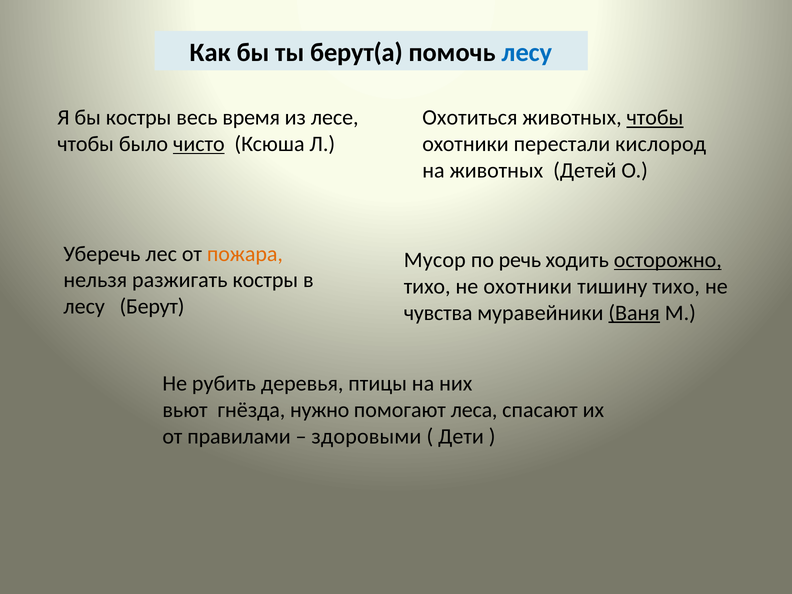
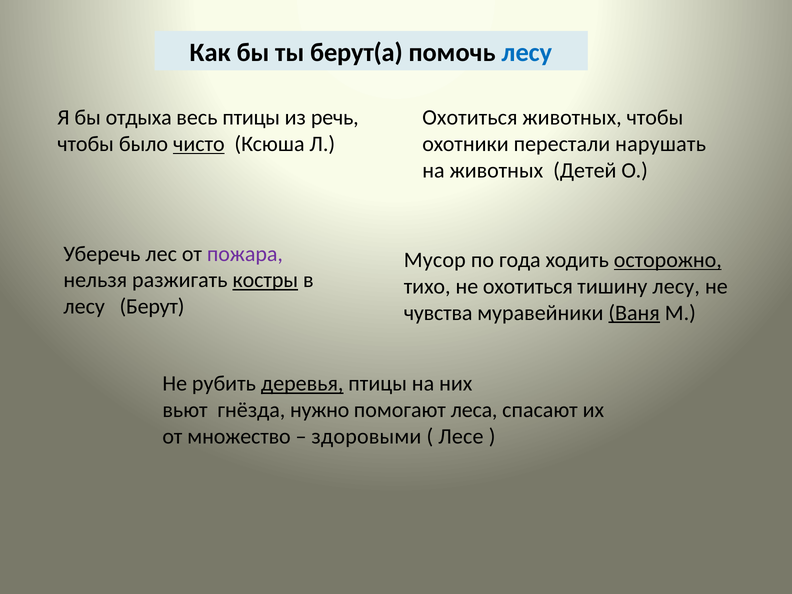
бы костры: костры -> отдыха (139, 118)
весь время: время -> птицы (251, 118)
лесе: лесе -> речь (335, 118)
чтобы underline: present -> none (655, 118)
кислород: кислород -> нарушать (661, 144)
пожара colour: orange -> purple (245, 254)
речь: речь -> года (520, 260)
костры underline: none -> present (265, 280)
не охотники: охотники -> охотиться (528, 286)
тишину тихо: тихо -> лесу (676, 286)
деревья underline: none -> present (302, 384)
правилами: правилами -> множество (239, 437)
Дети: Дети -> Лесе (461, 437)
